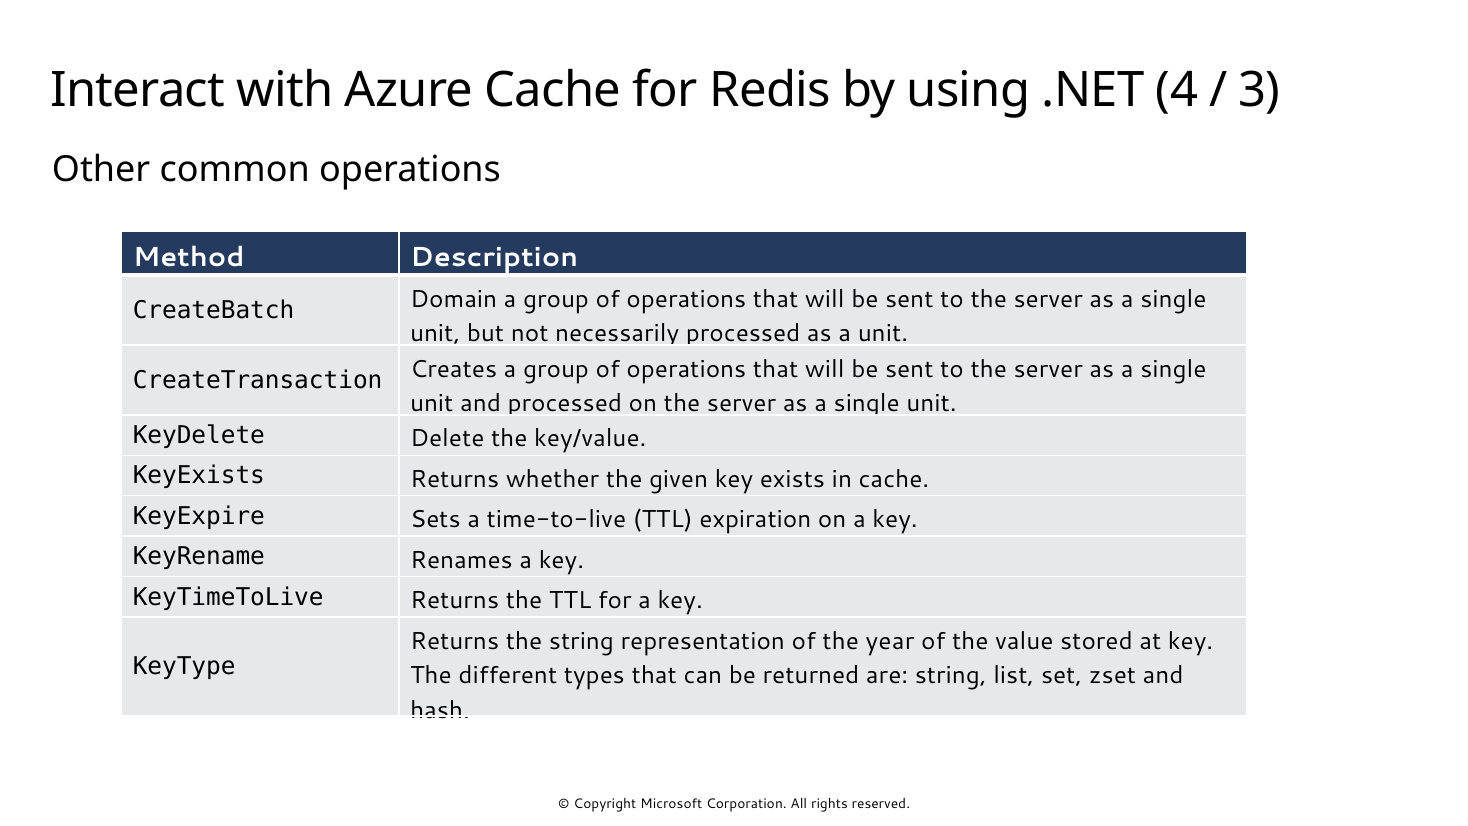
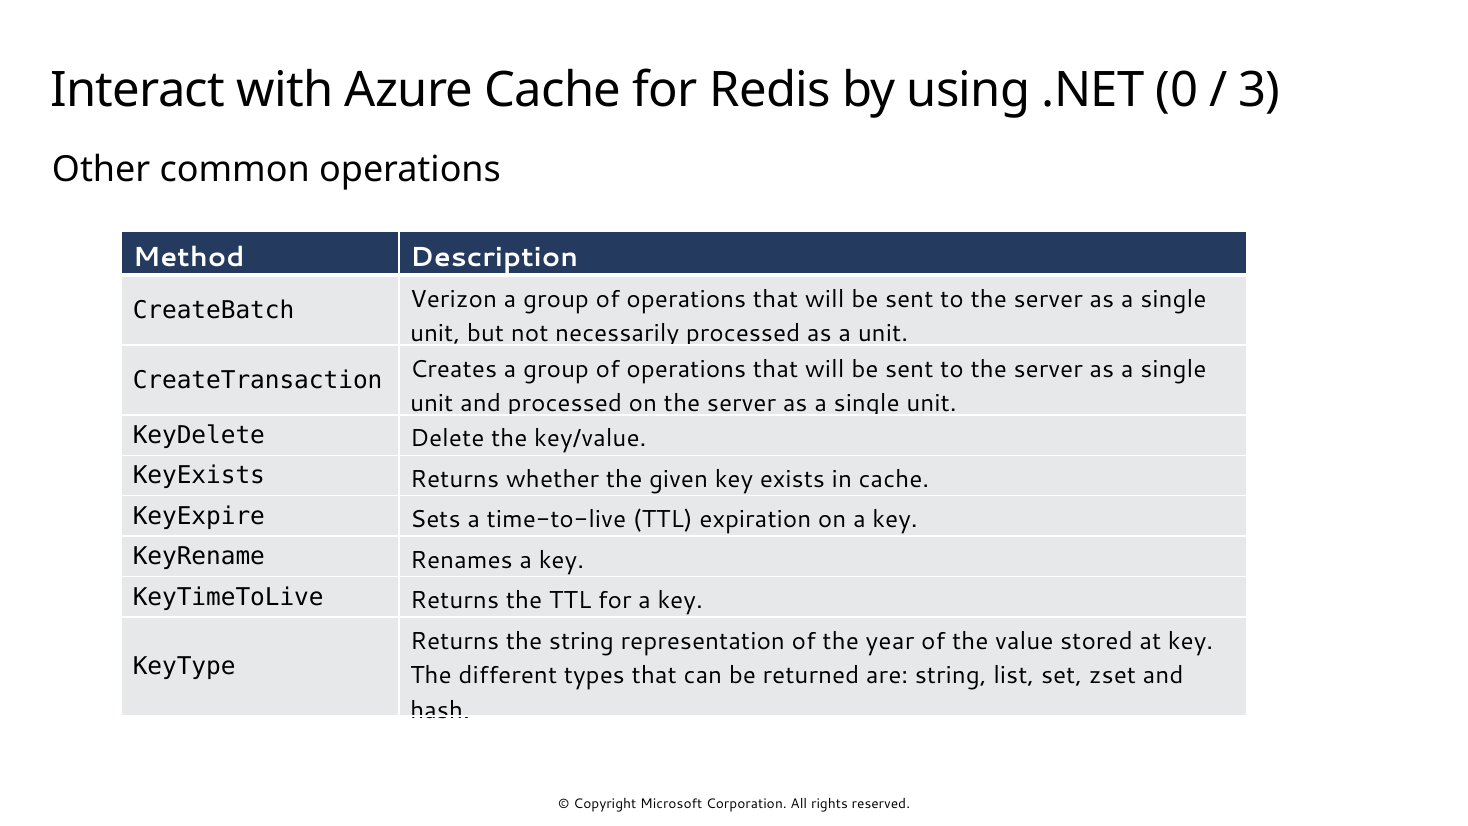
4: 4 -> 0 (1177, 90)
Domain: Domain -> Verizon (454, 299)
